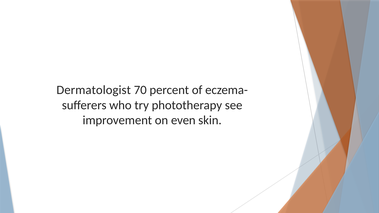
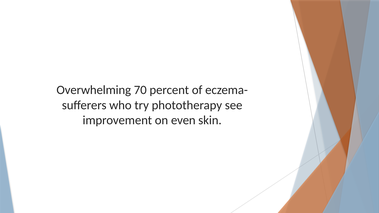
Dermatologist: Dermatologist -> Overwhelming (94, 90)
